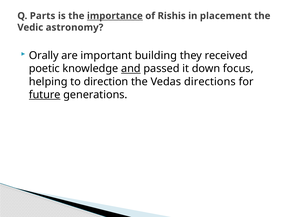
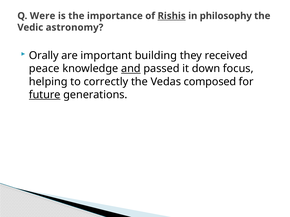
Parts: Parts -> Were (43, 16)
importance underline: present -> none (115, 16)
Rishis underline: none -> present (172, 16)
placement: placement -> philosophy (226, 16)
poetic: poetic -> peace (44, 69)
direction: direction -> correctly (106, 82)
directions: directions -> composed (210, 82)
